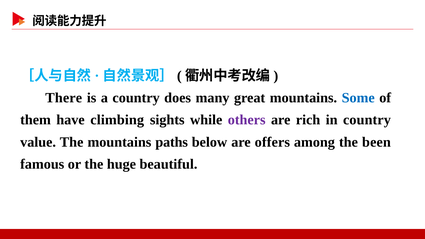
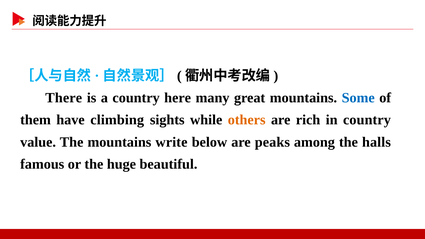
does: does -> here (178, 98)
others colour: purple -> orange (247, 120)
paths: paths -> write (171, 142)
offers: offers -> peaks (272, 142)
been: been -> halls (376, 142)
